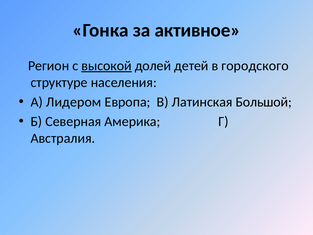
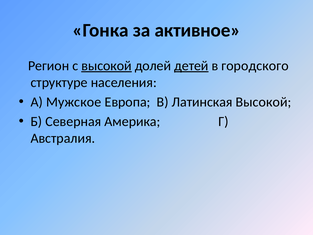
детей underline: none -> present (191, 66)
Лидером: Лидером -> Мужское (74, 102)
Латинская Большой: Большой -> Высокой (264, 102)
